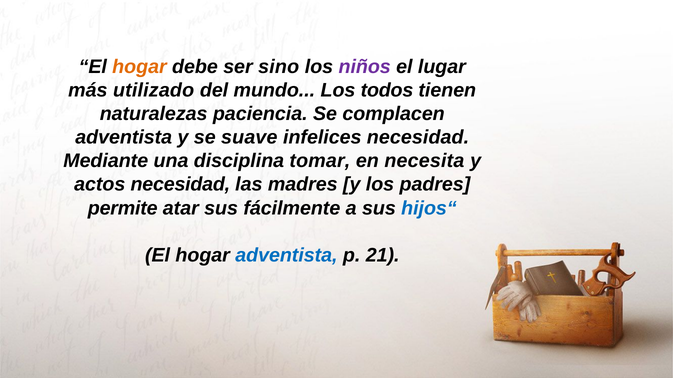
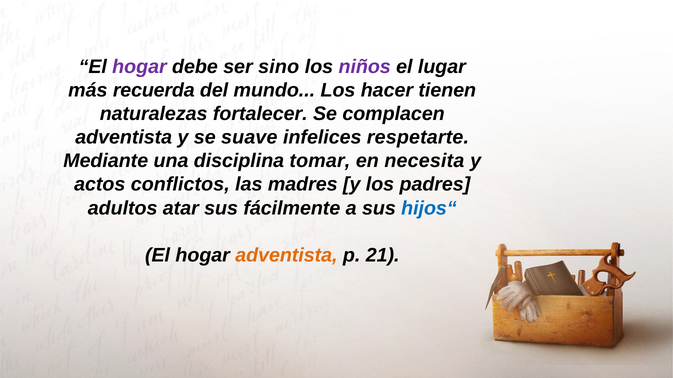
hogar colour: orange -> purple (139, 67)
utilizado: utilizado -> recuerda (154, 91)
todos: todos -> hacer (387, 91)
paciencia: paciencia -> fortalecer (260, 114)
infelices necesidad: necesidad -> respetarte (418, 138)
actos necesidad: necesidad -> conflictos (180, 185)
permite: permite -> adultos (123, 208)
adventista colour: blue -> orange (286, 255)
